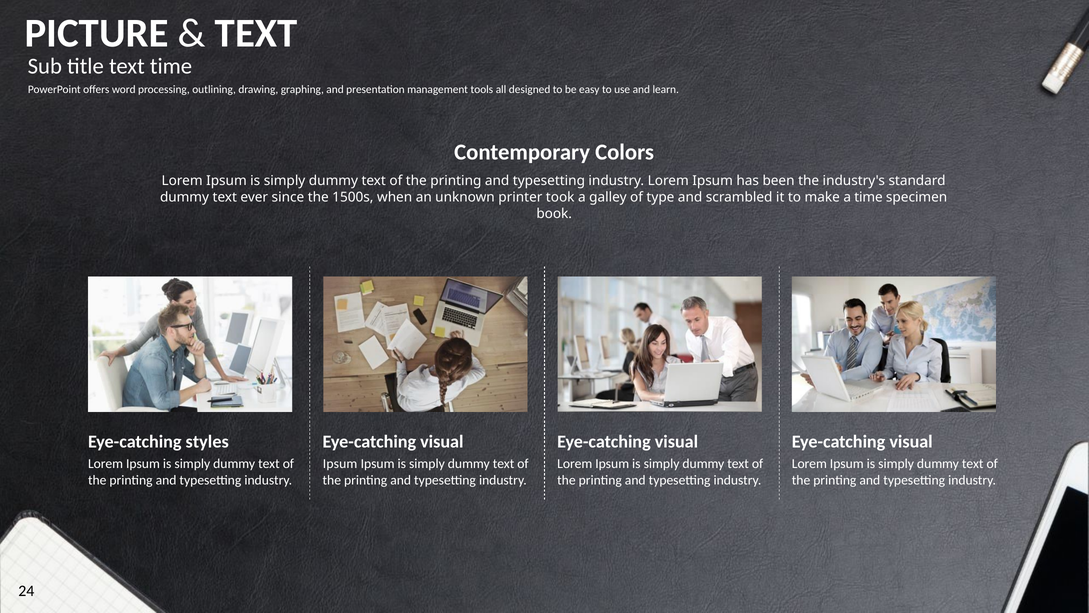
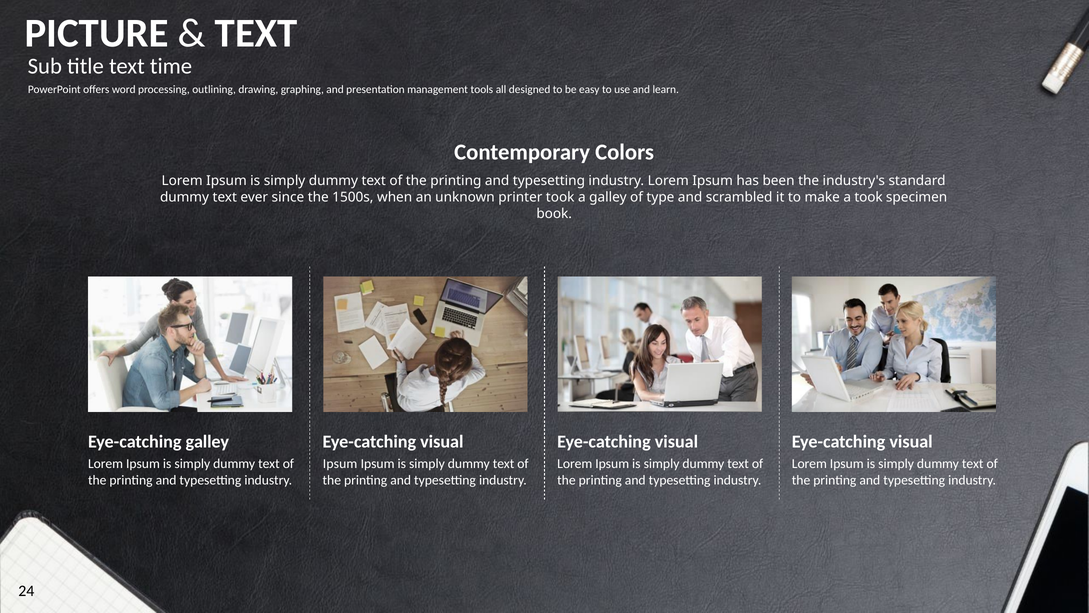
a time: time -> took (869, 197)
Eye-catching styles: styles -> galley (207, 441)
